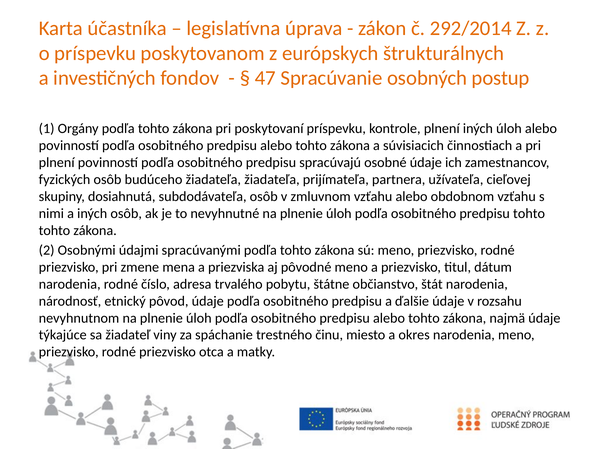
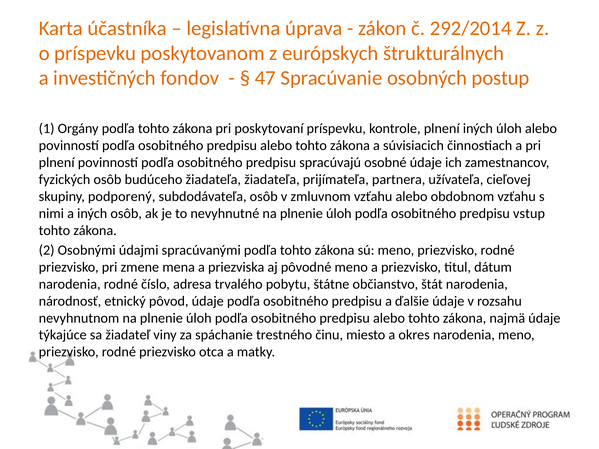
dosiahnutá: dosiahnutá -> podporený (122, 197)
predpisu tohto: tohto -> vstup (529, 213)
